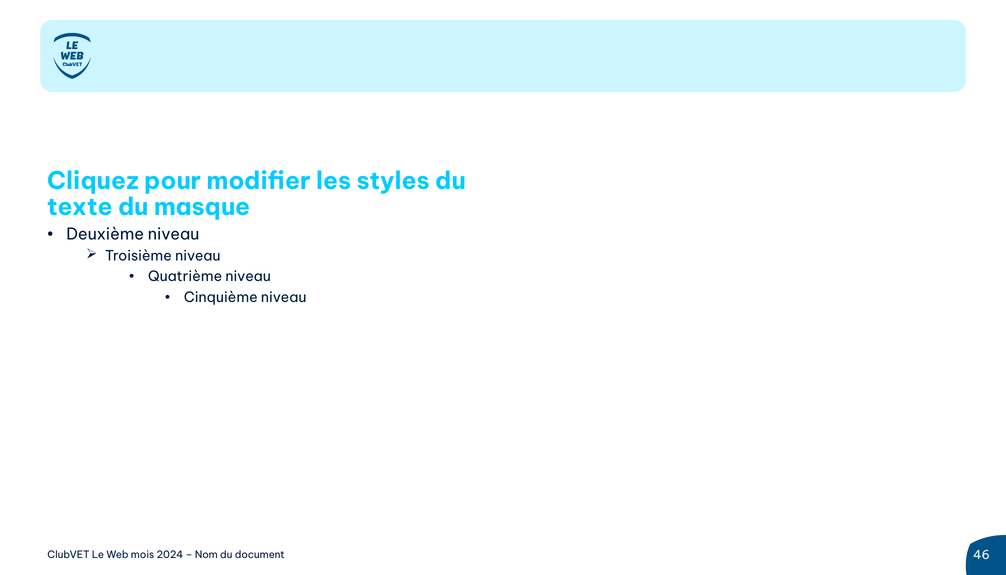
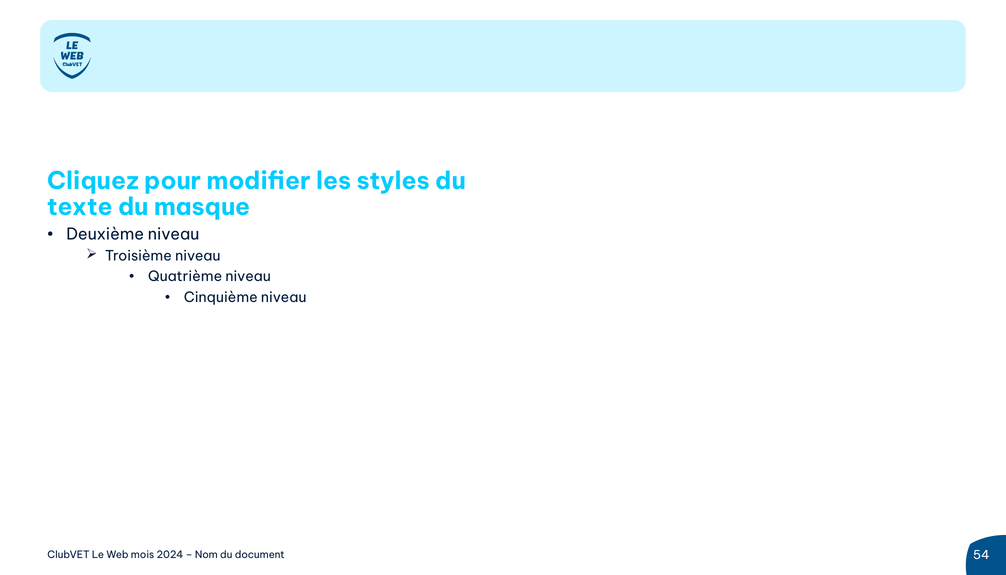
46: 46 -> 54 (981, 555)
